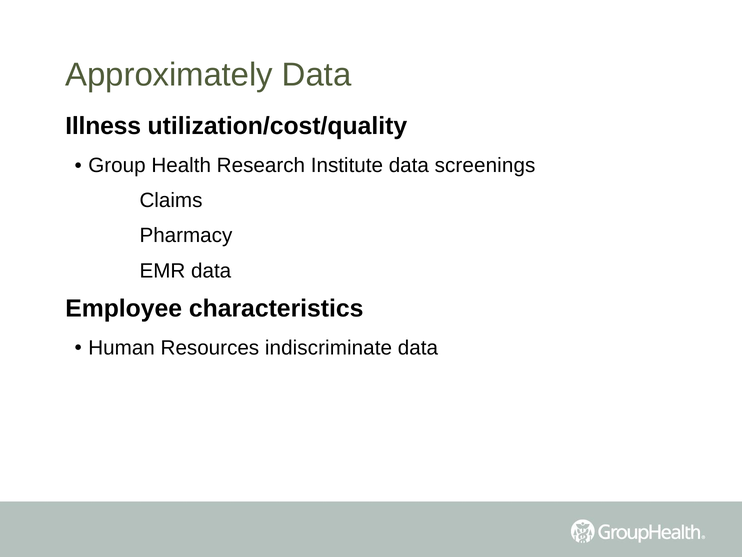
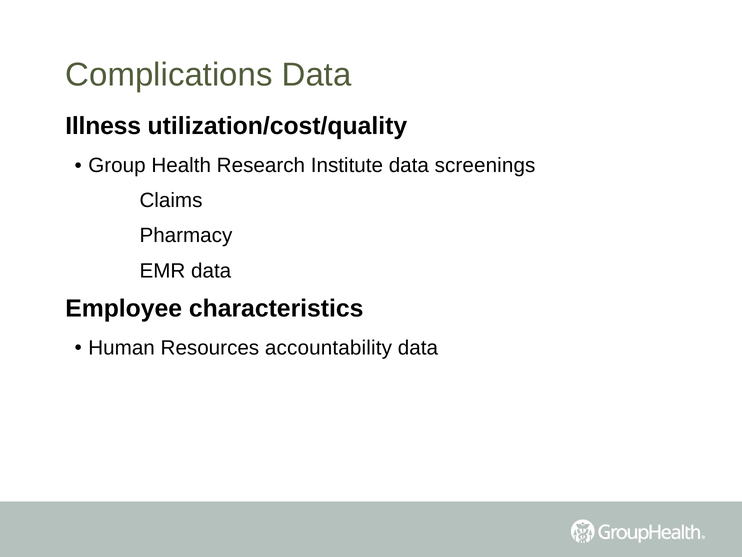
Approximately: Approximately -> Complications (169, 75)
indiscriminate: indiscriminate -> accountability (328, 348)
